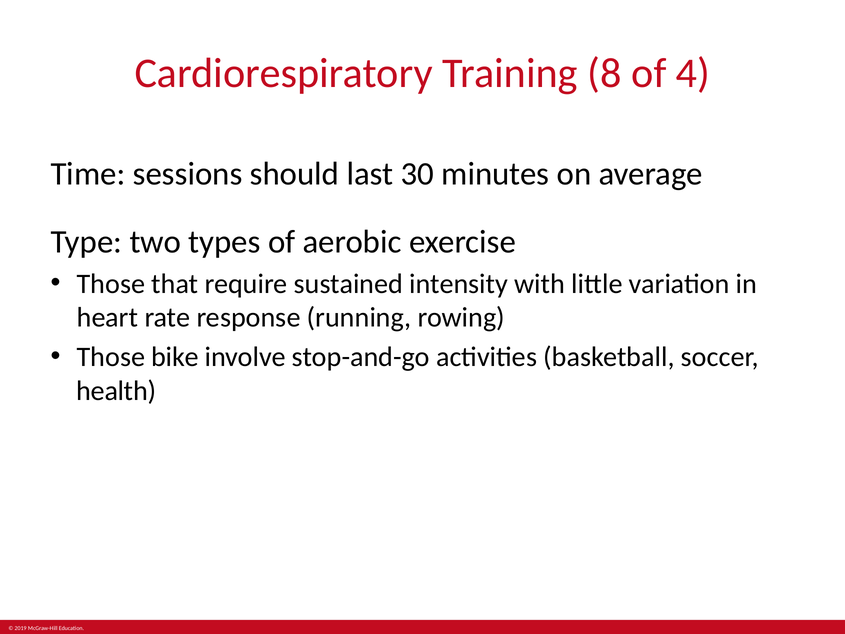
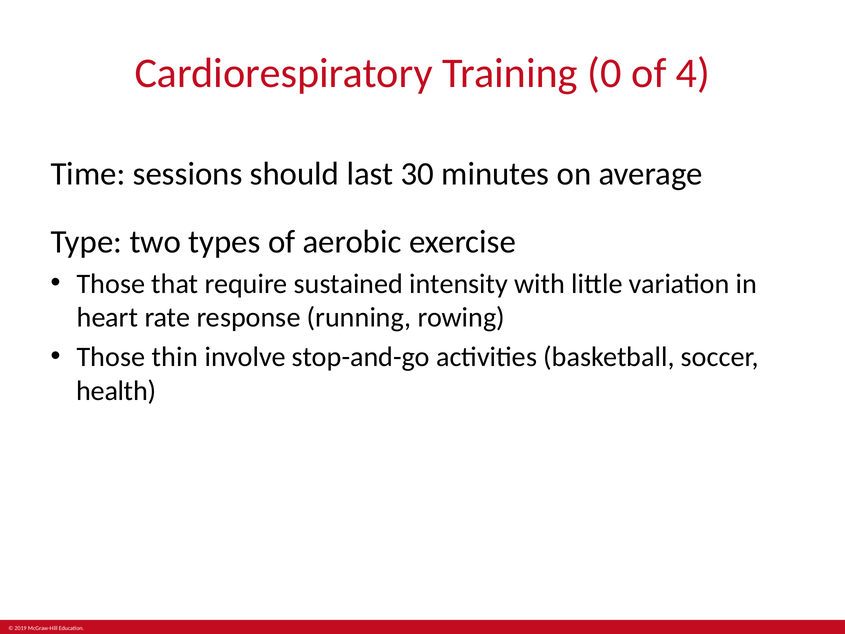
8: 8 -> 0 (604, 73)
bike: bike -> thin (175, 357)
